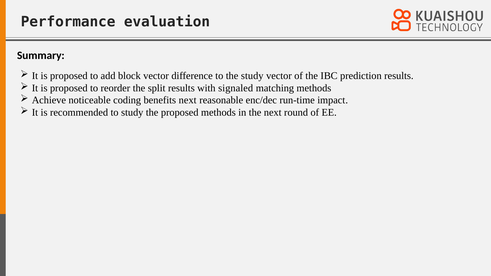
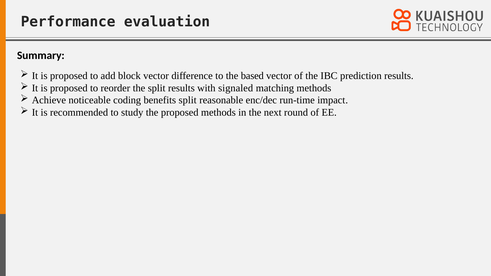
the study: study -> based (252, 76)
benefits next: next -> split (188, 100)
